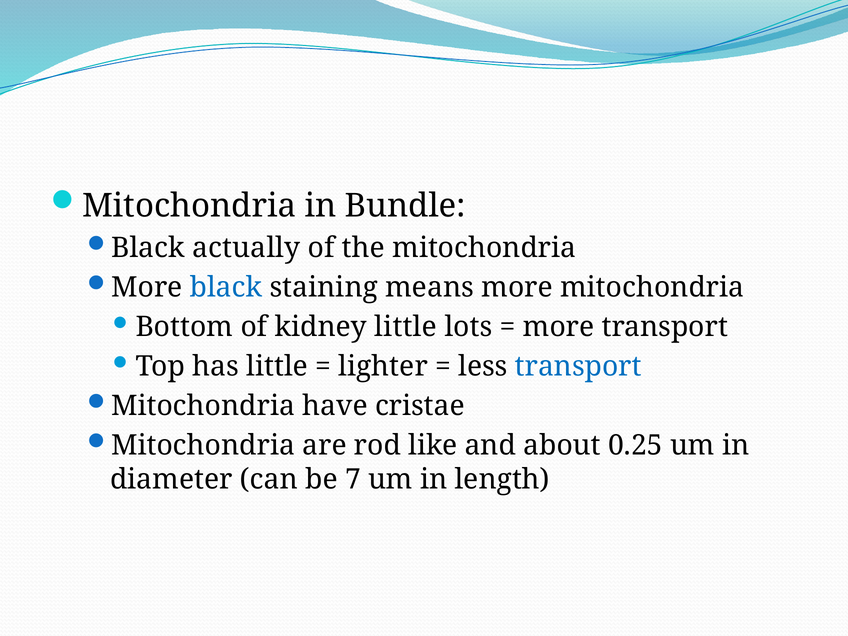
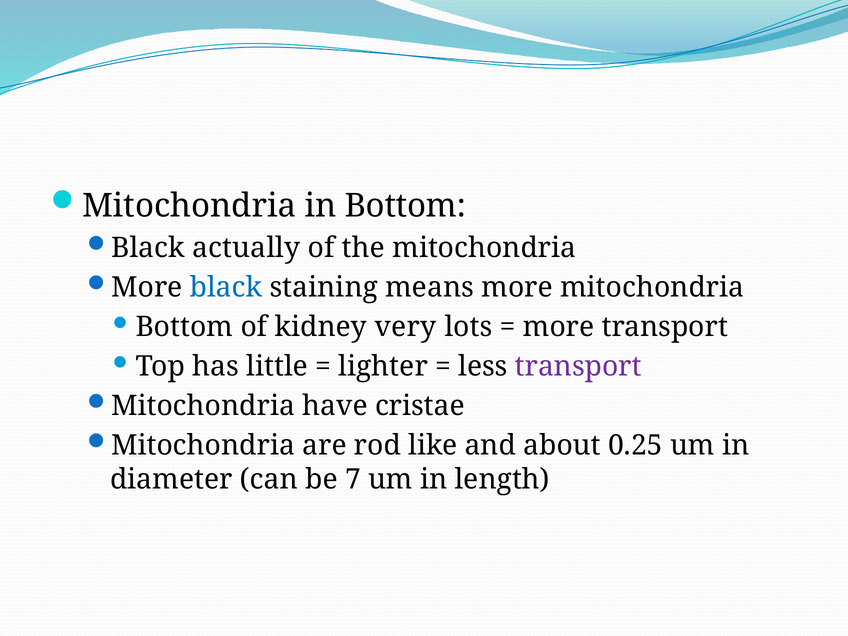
in Bundle: Bundle -> Bottom (405, 206)
kidney little: little -> very (406, 327)
transport colour: blue -> purple (578, 367)
